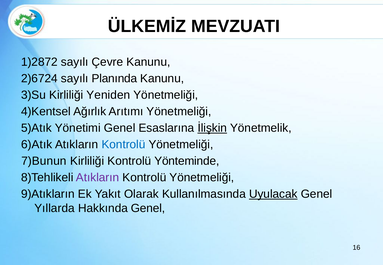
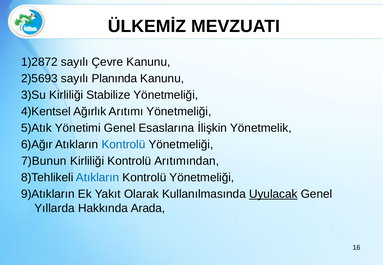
2)6724: 2)6724 -> 2)5693 (39, 79)
Yeniden: Yeniden -> Stabilize (108, 95)
İlişkin underline: present -> none (212, 128)
6)Atık: 6)Atık -> 6)Ağır (37, 145)
Yönteminde: Yönteminde -> Arıtımından (187, 161)
Atıkların colour: purple -> blue (98, 178)
Hakkında Genel: Genel -> Arada (148, 208)
